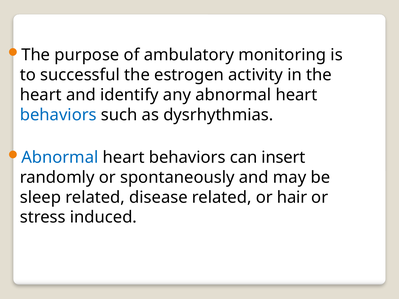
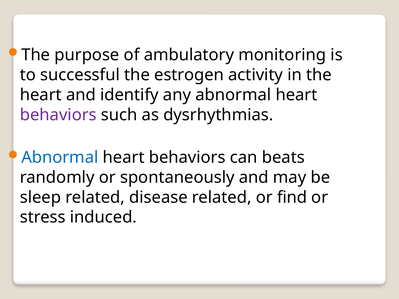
behaviors colour: blue -> purple (58, 115)
insert: insert -> beats (283, 158)
hair: hair -> find (292, 197)
